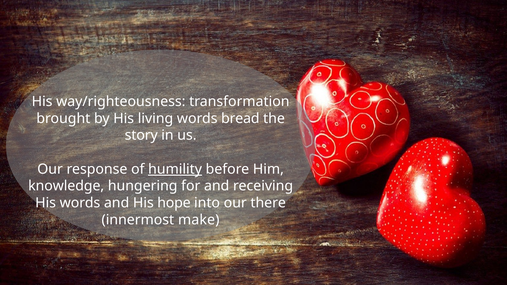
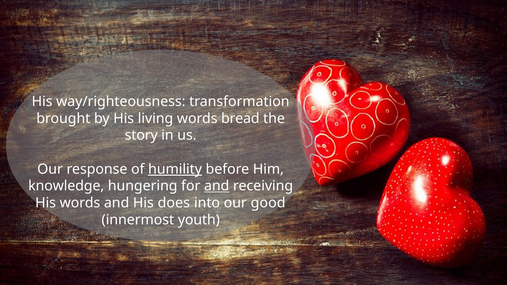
and underline: none -> present (217, 186)
hope: hope -> does (174, 203)
there: there -> good (268, 203)
make: make -> youth (199, 220)
